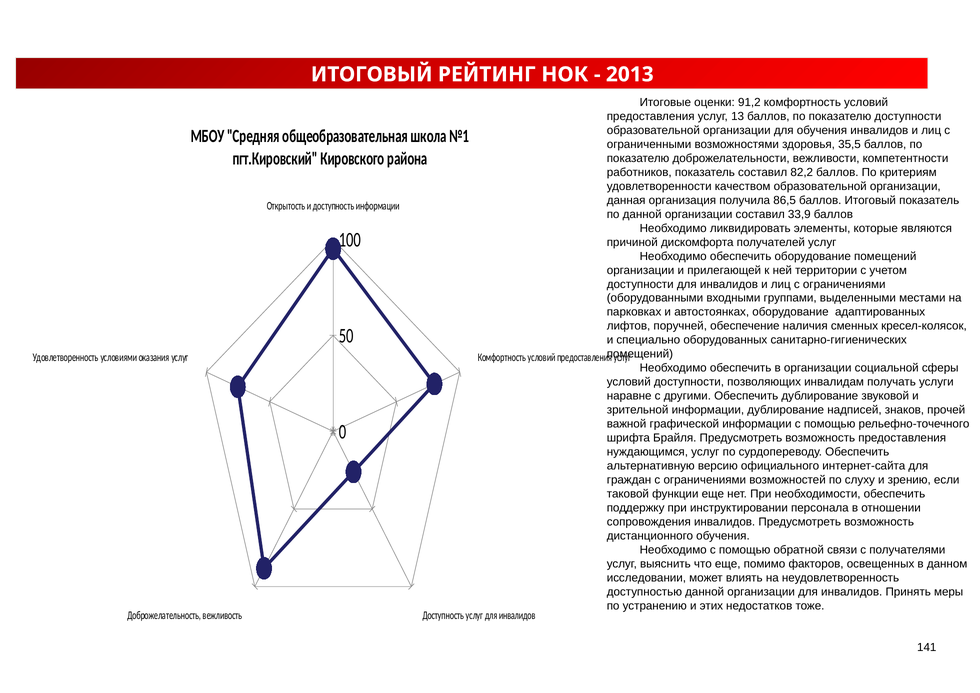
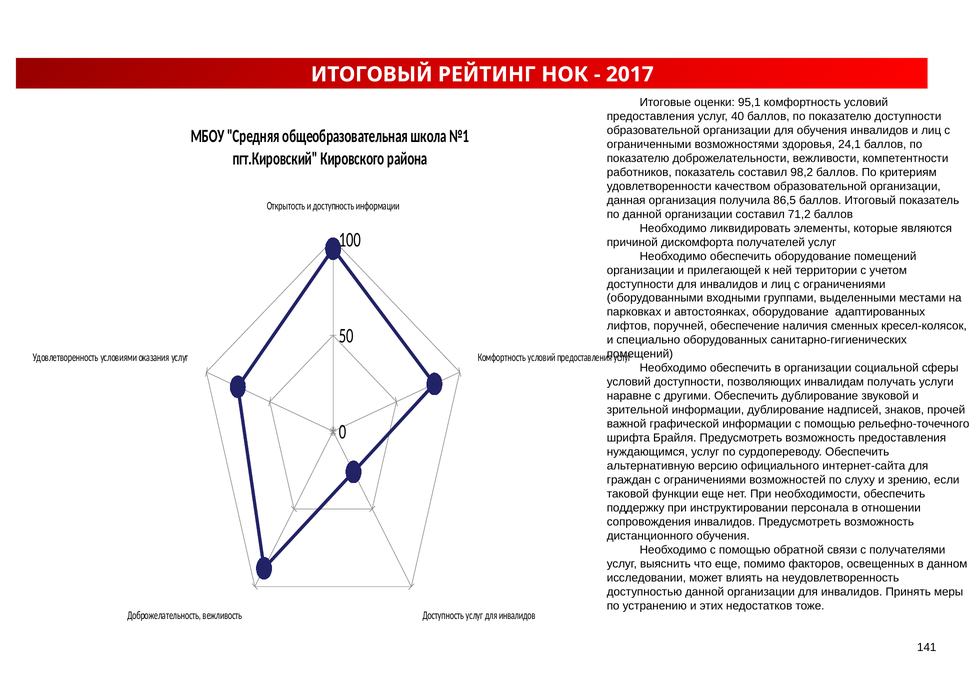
2013: 2013 -> 2017 (630, 74)
91,2: 91,2 -> 95,1 (749, 102)
13: 13 -> 40 (738, 116)
35,5: 35,5 -> 24,1 (849, 144)
82,2: 82,2 -> 98,2 (802, 172)
33,9: 33,9 -> 71,2 (799, 214)
